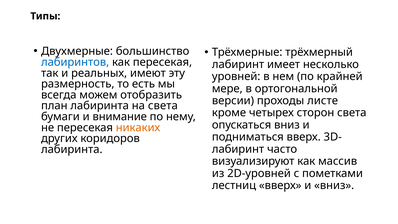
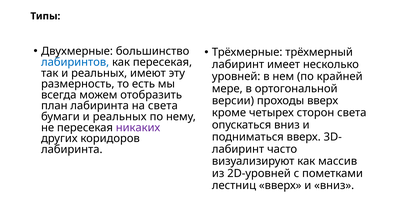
проходы листе: листе -> вверх (323, 101)
бумаги и внимание: внимание -> реальных (120, 117)
никаких colour: orange -> purple (138, 127)
